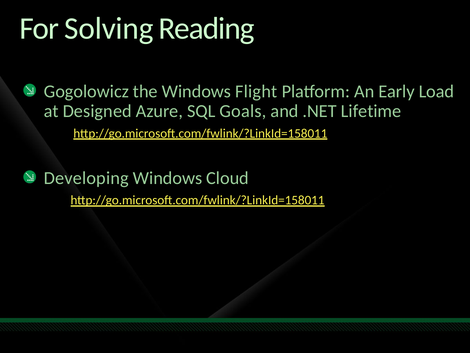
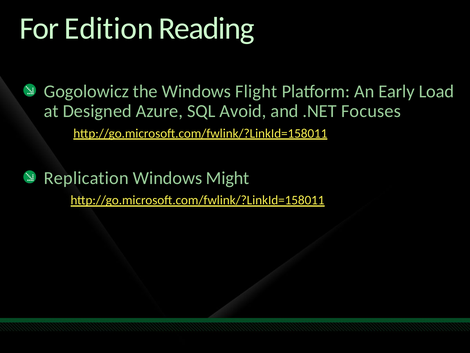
Solving: Solving -> Edition (109, 29)
Goals: Goals -> Avoid (243, 111)
Lifetime: Lifetime -> Focuses (371, 111)
Developing: Developing -> Replication (86, 178)
Cloud: Cloud -> Might (228, 178)
